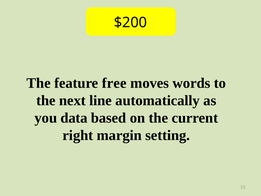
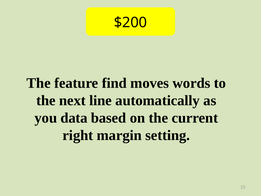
free: free -> find (114, 83)
